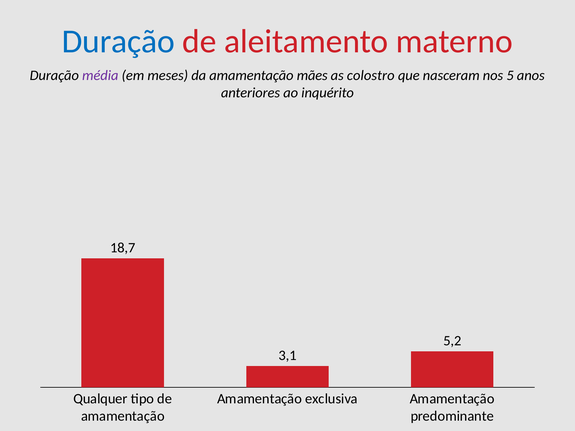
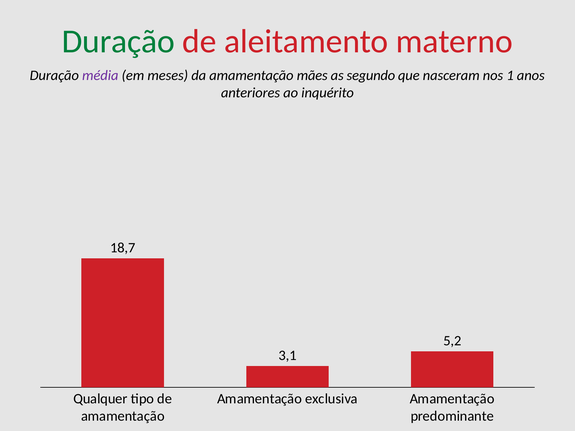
Duração colour: blue -> green (118, 41)
colostro: colostro -> segundo (371, 75)
5: 5 -> 1 (510, 75)
